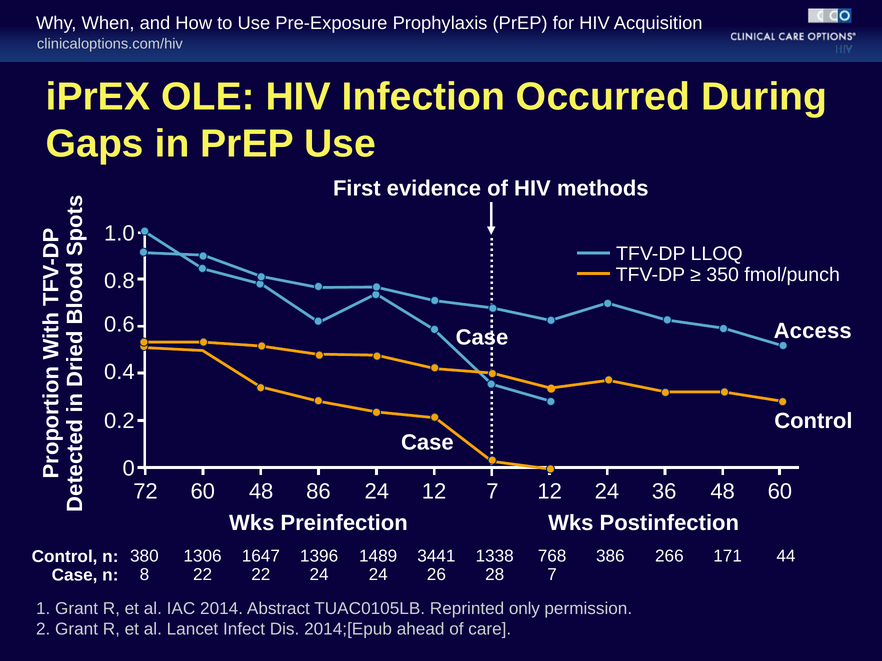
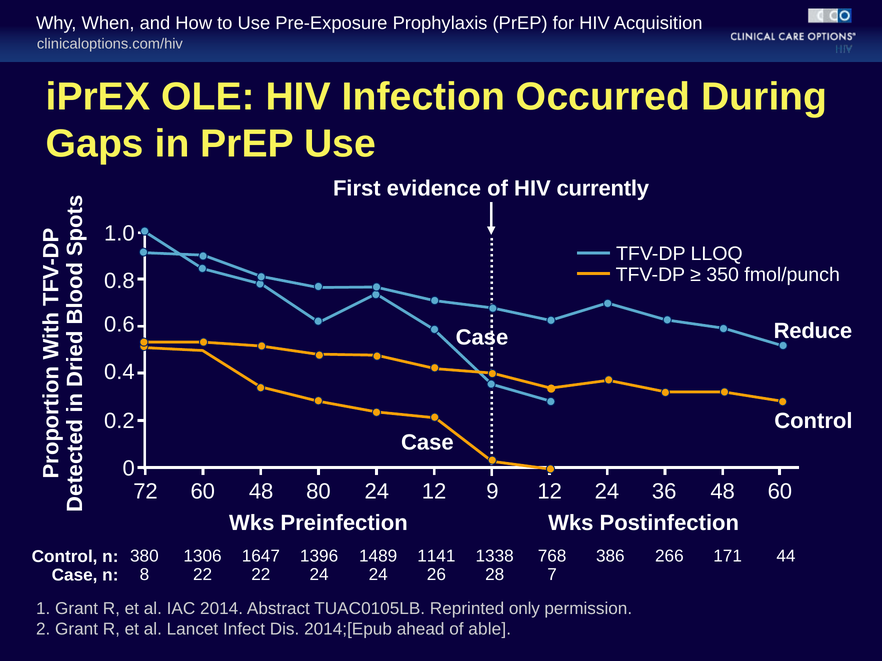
methods: methods -> currently (603, 189)
Access: Access -> Reduce (813, 331)
86: 86 -> 80 (318, 492)
12 7: 7 -> 9 (492, 492)
3441: 3441 -> 1141 (436, 556)
care: care -> able (490, 630)
